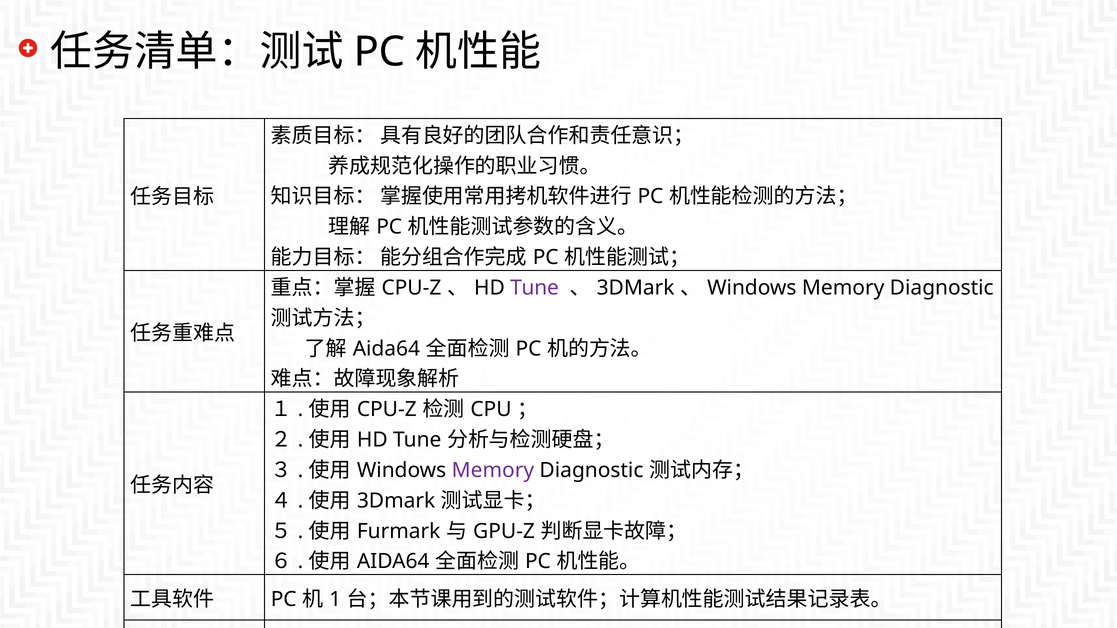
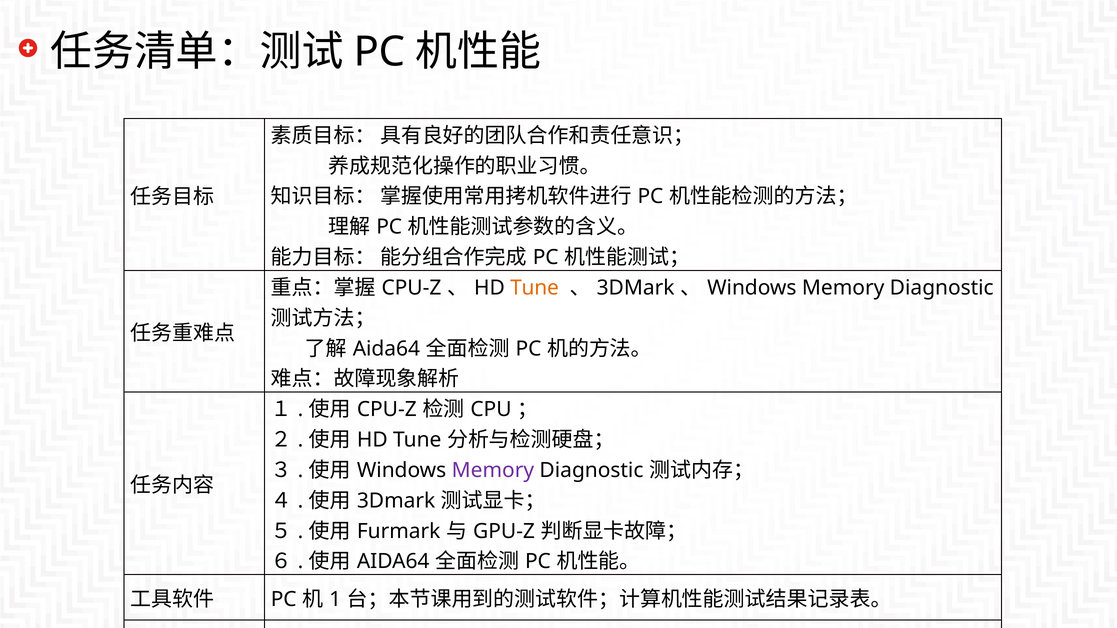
Tune colour: purple -> orange (534, 288)
